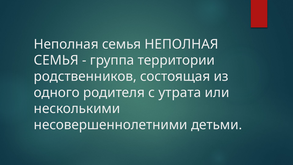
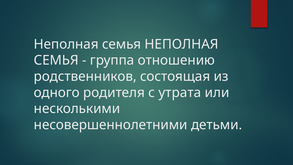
территории: территории -> отношению (176, 60)
